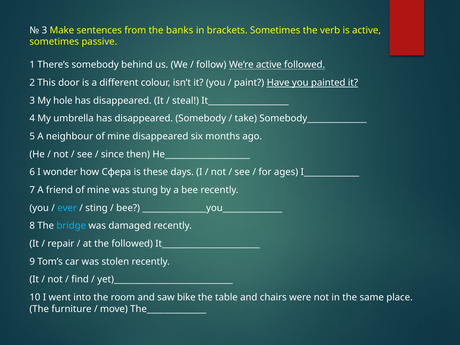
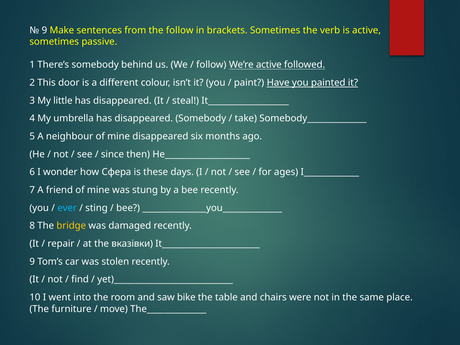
3: 3 -> 9 (44, 30)
the banks: banks -> follow (180, 30)
hole: hole -> little (63, 101)
bridge colour: light blue -> yellow (71, 226)
the followed: followed -> вказівки (132, 244)
